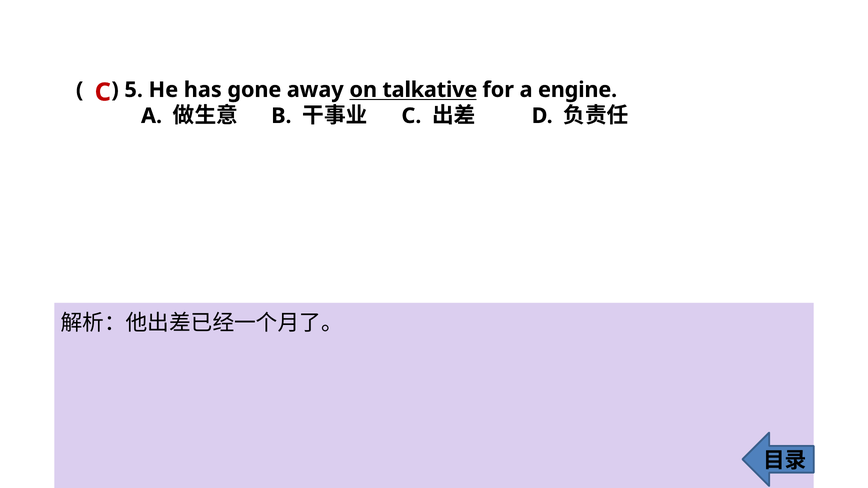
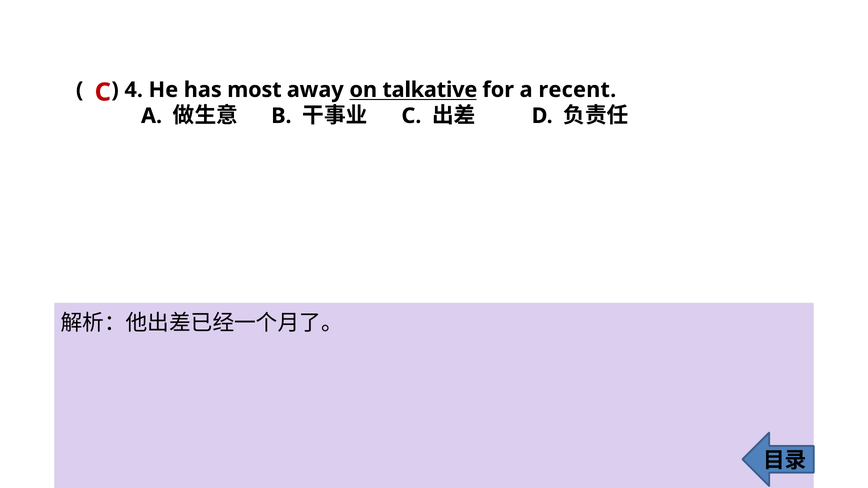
5: 5 -> 4 (134, 90)
gone: gone -> most (254, 90)
engine: engine -> recent (577, 90)
